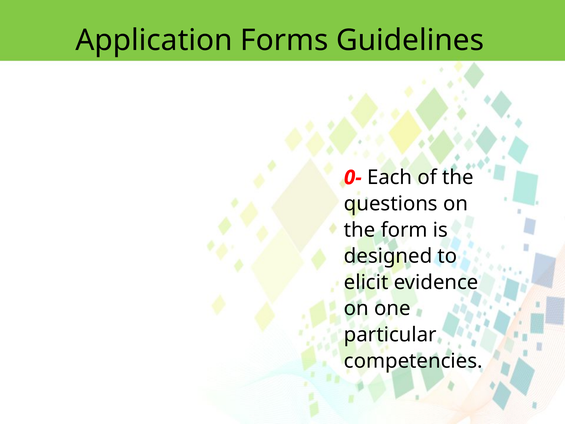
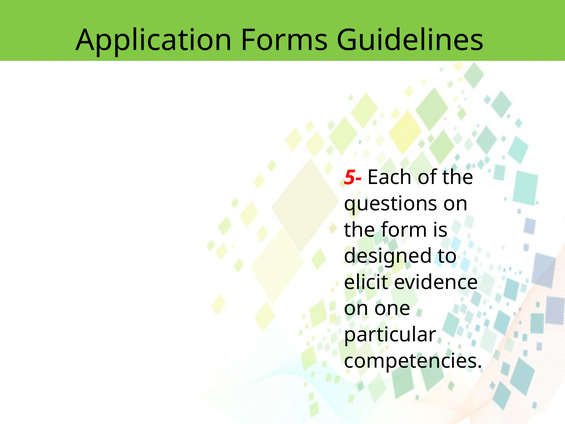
0-: 0- -> 5- (353, 177)
